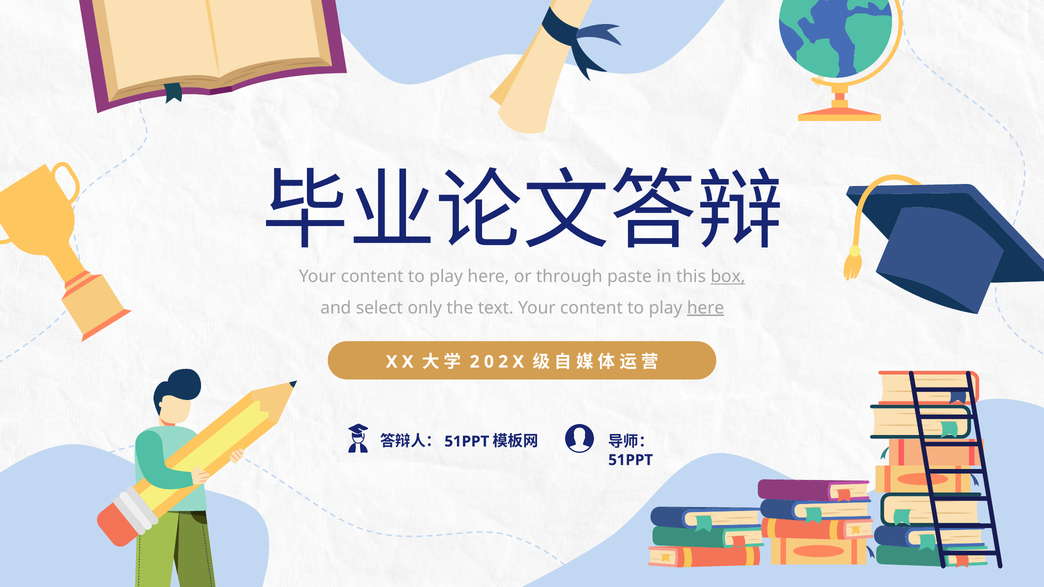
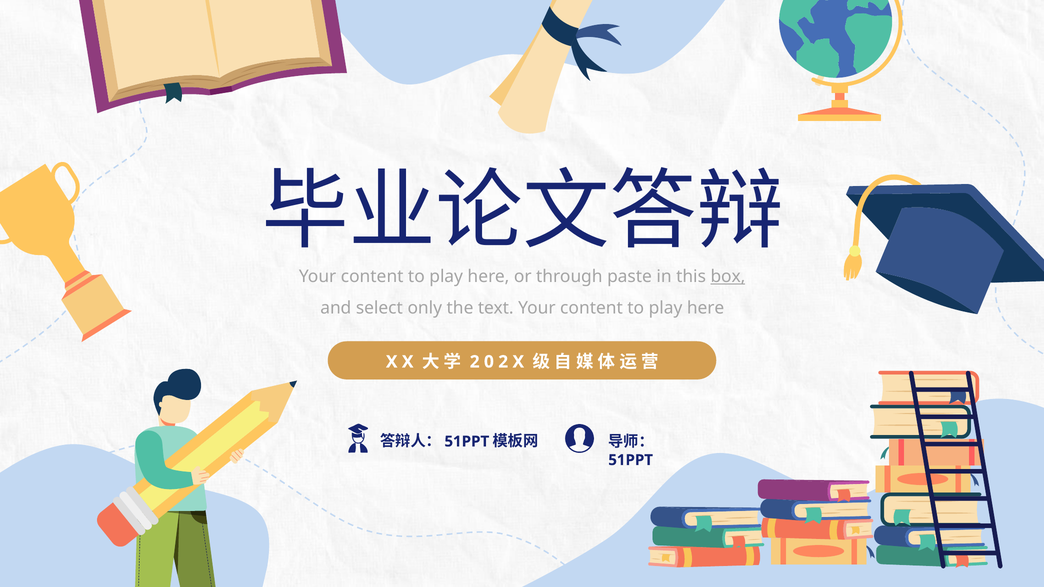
here underline: present -> none (706, 308)
